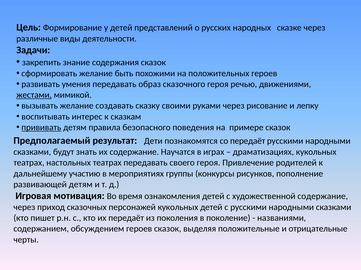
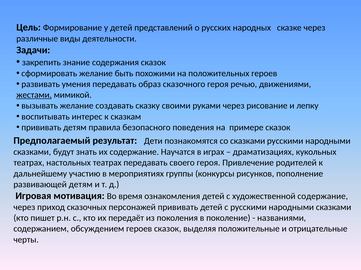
прививать underline: present -> none (41, 128)
со передаёт: передаёт -> сказками (248, 141)
персонажей кукольных: кукольных -> прививать (178, 208)
